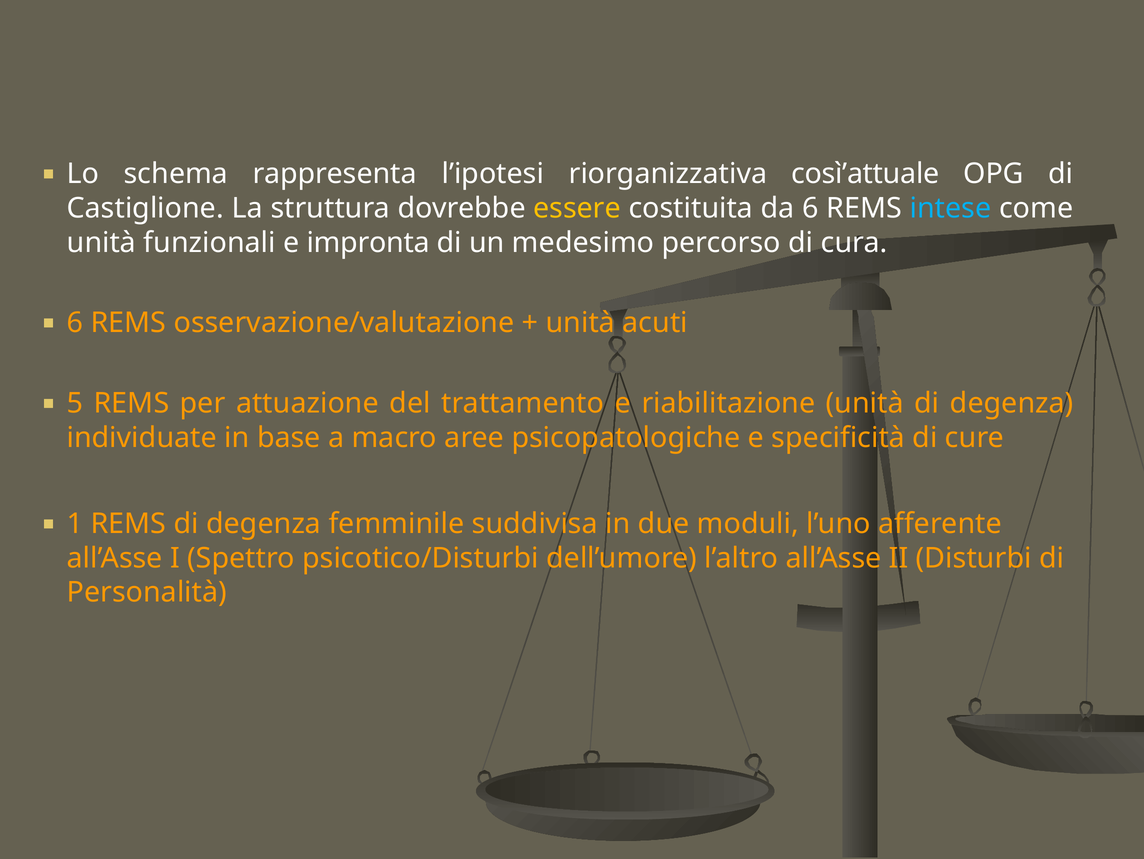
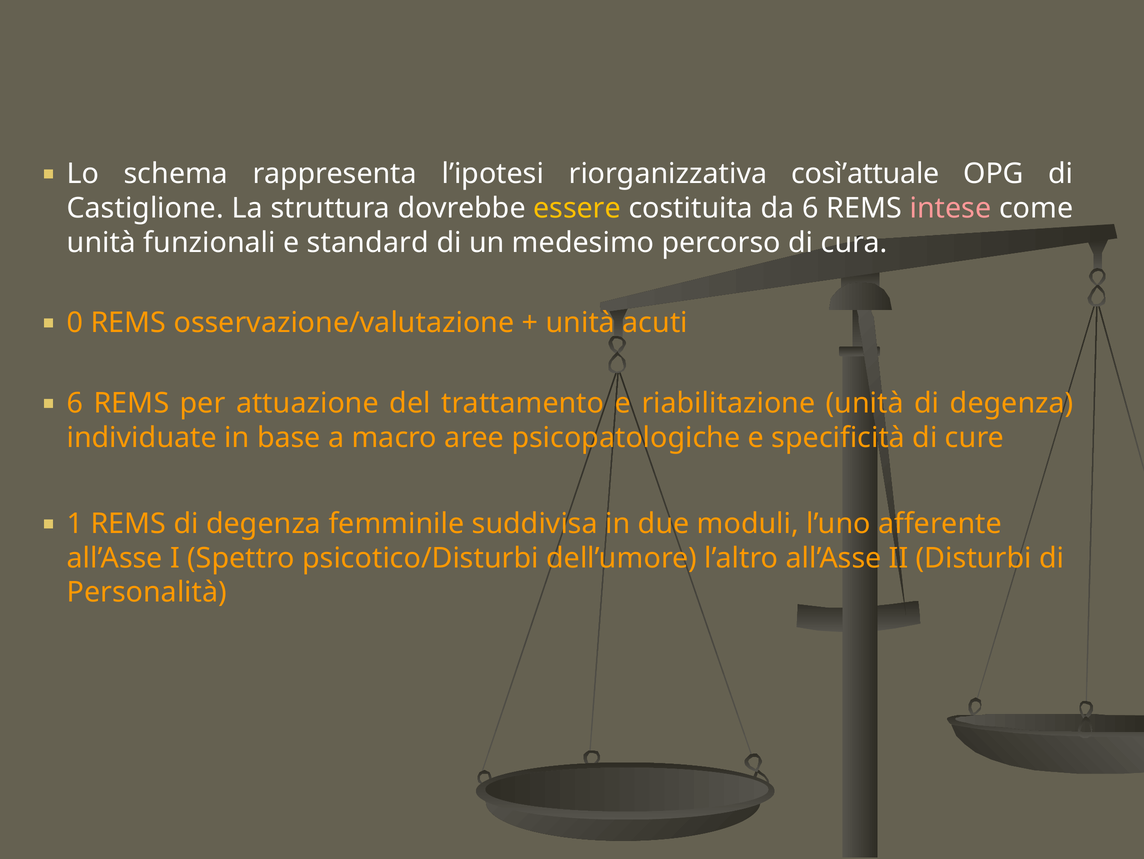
intese colour: light blue -> pink (950, 208)
impronta: impronta -> standard (368, 243)
6: 6 -> 0 (75, 323)
5: 5 -> 6 (75, 403)
